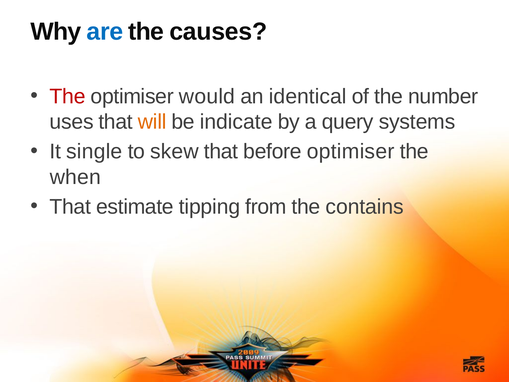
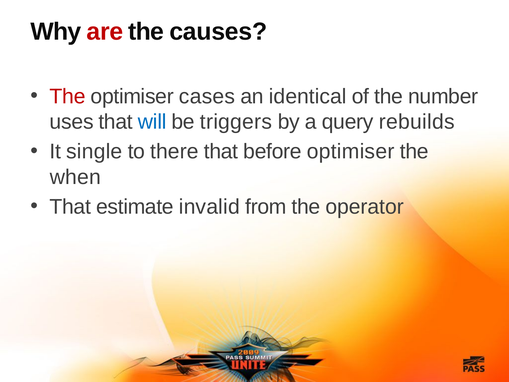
are colour: blue -> red (105, 32)
would: would -> cases (207, 96)
will colour: orange -> blue (152, 122)
indicate: indicate -> triggers (236, 122)
systems: systems -> rebuilds (417, 122)
skew: skew -> there (174, 151)
tipping: tipping -> invalid (209, 207)
contains: contains -> operator (365, 207)
